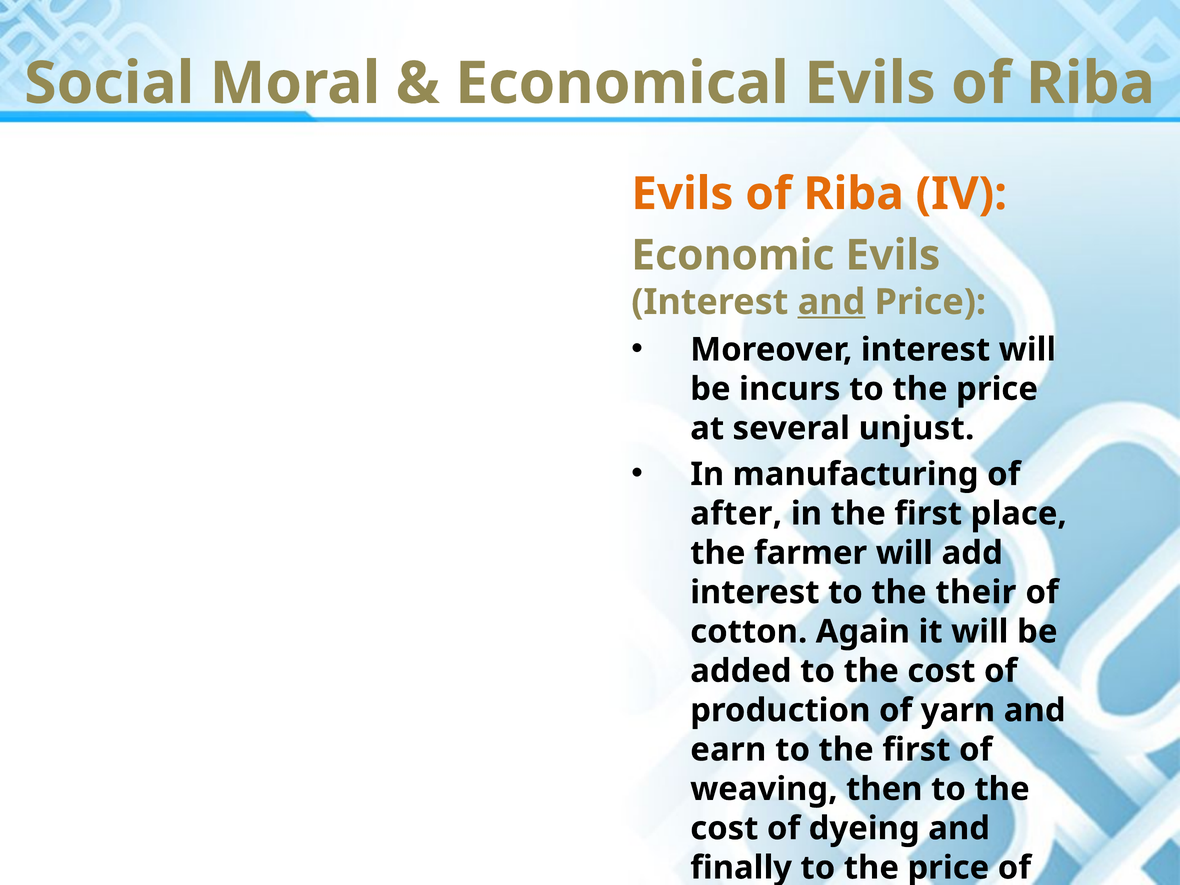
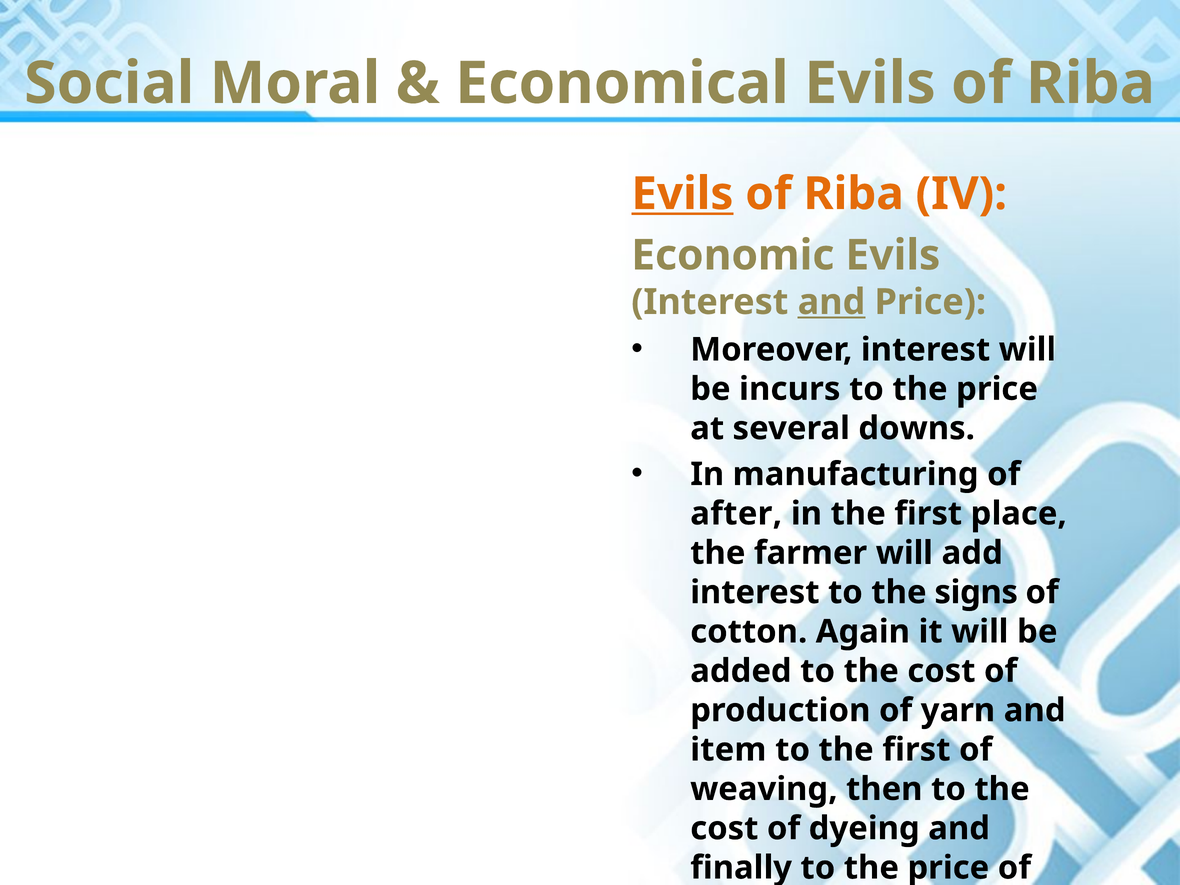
Evils underline: none -> present (682, 194)
unjust: unjust -> downs (917, 428)
their: their -> signs (976, 592)
earn: earn -> item (728, 750)
